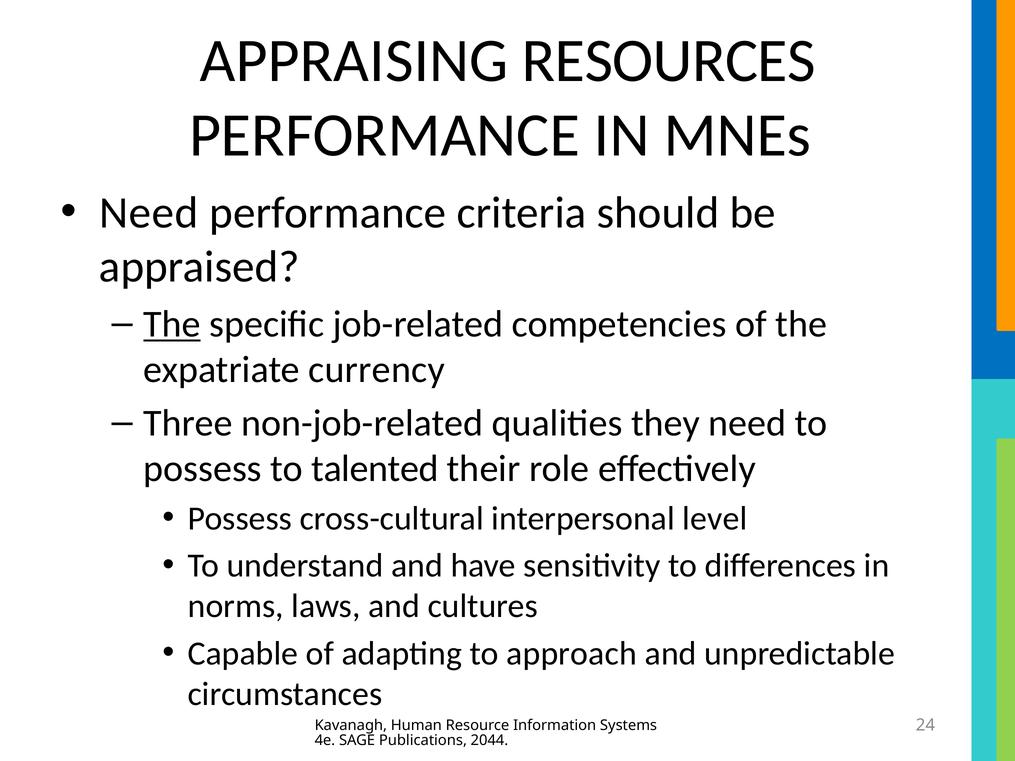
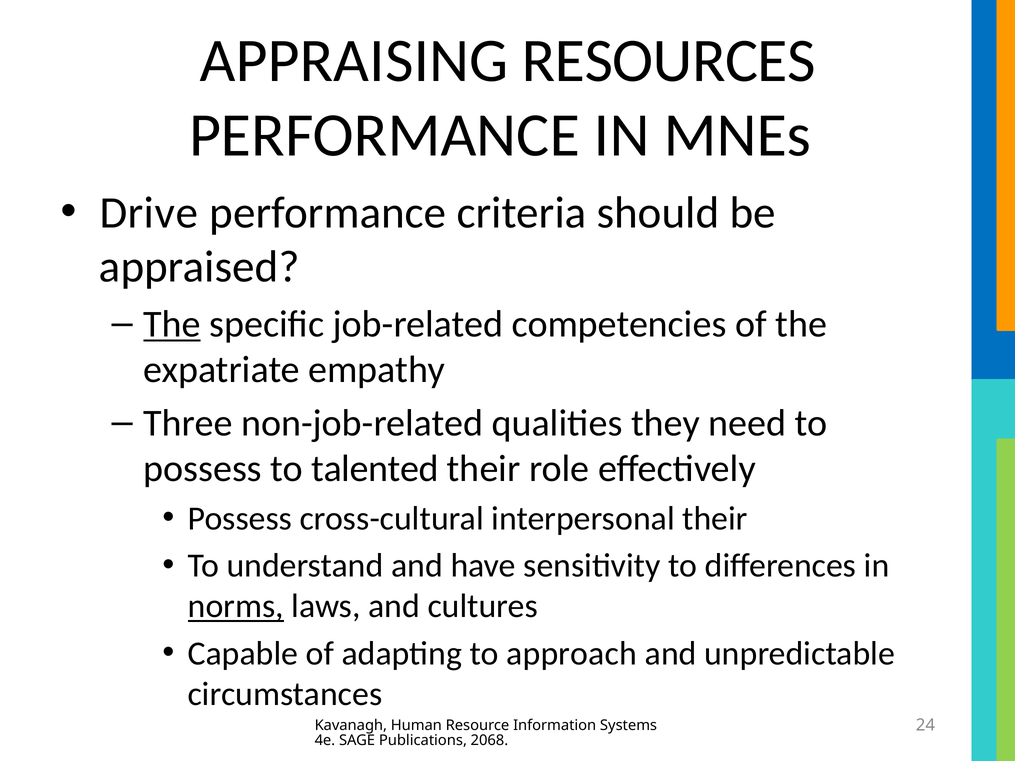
Need: Need -> Drive (149, 213)
currency: currency -> empathy (377, 370)
interpersonal level: level -> their (715, 519)
norms underline: none -> present (236, 607)
2044: 2044 -> 2068 (489, 741)
